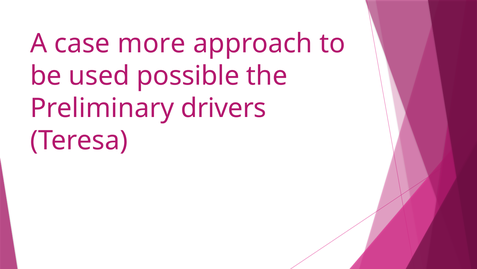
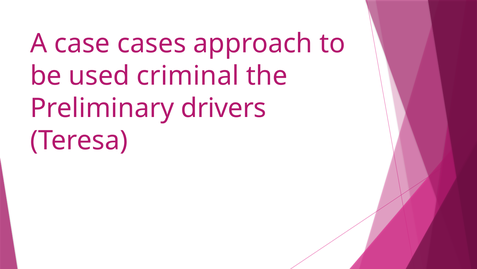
more: more -> cases (152, 44)
possible: possible -> criminal (188, 76)
